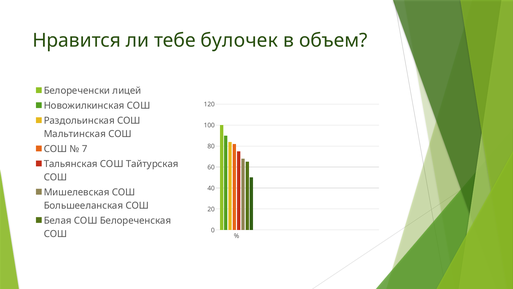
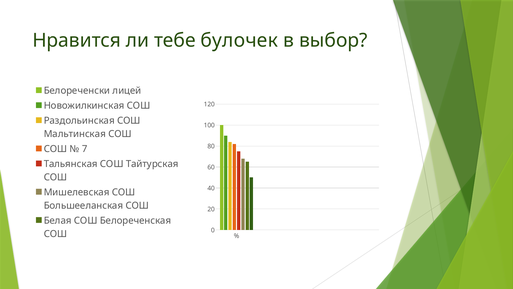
объем: объем -> выбор (333, 40)
